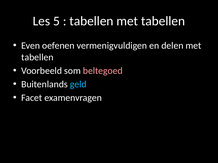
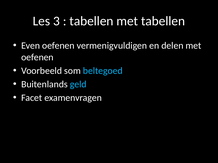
5: 5 -> 3 (56, 21)
tabellen: tabellen -> oefenen (37, 57)
beltegoed colour: pink -> light blue (103, 71)
